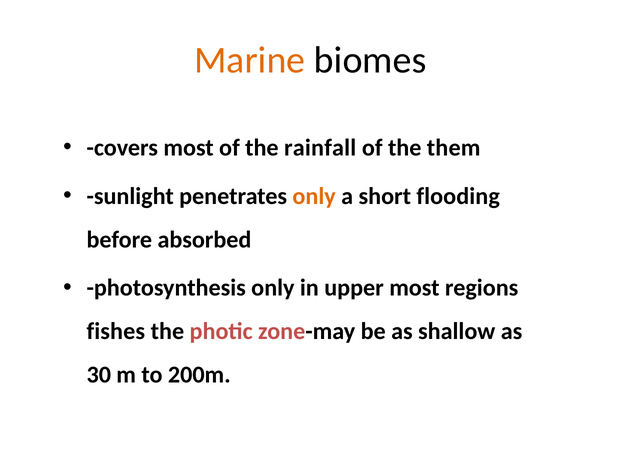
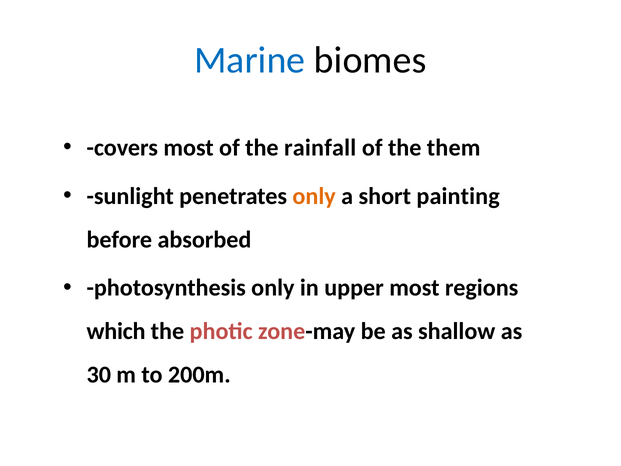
Marine colour: orange -> blue (250, 60)
flooding: flooding -> painting (458, 196)
fishes: fishes -> which (116, 331)
